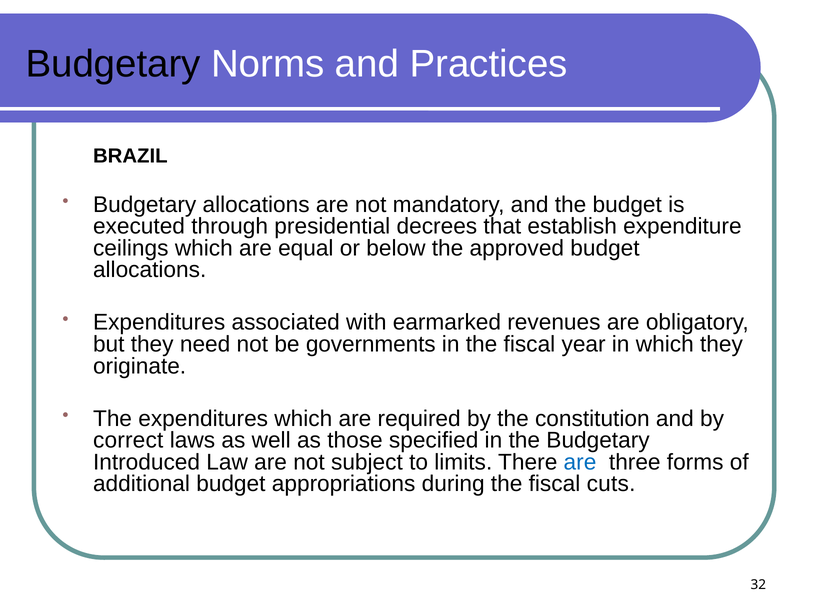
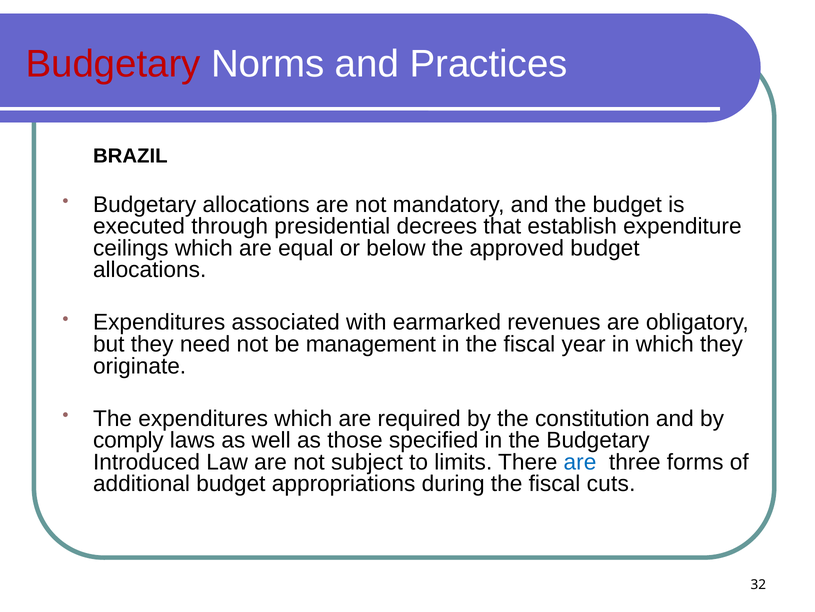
Budgetary colour: black -> red (113, 64)
governments: governments -> management (371, 344)
correct: correct -> comply (128, 440)
